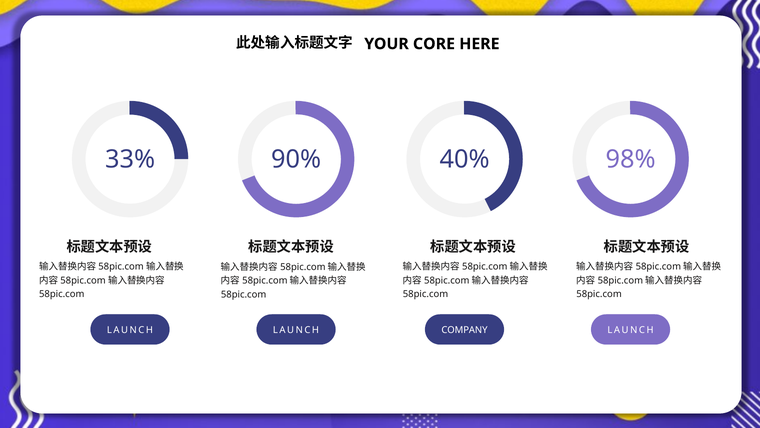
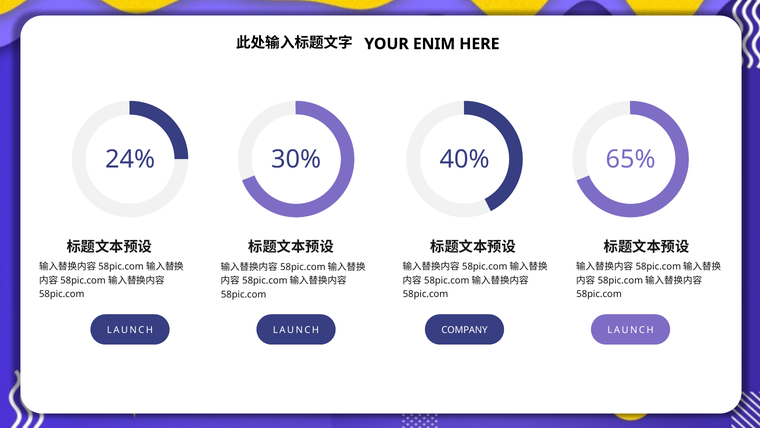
CORE: CORE -> ENIM (434, 44)
33%: 33% -> 24% (130, 159)
90%: 90% -> 30% (296, 159)
98%: 98% -> 65% (631, 159)
